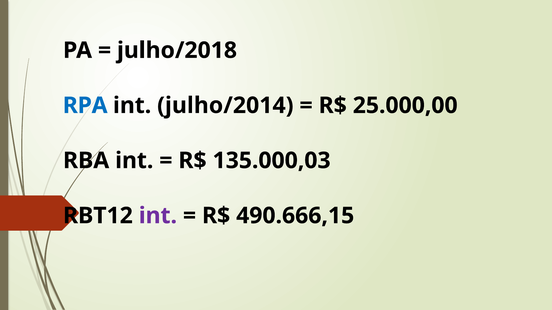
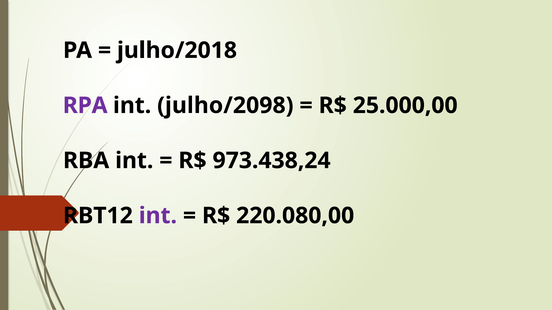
RPA colour: blue -> purple (85, 106)
julho/2014: julho/2014 -> julho/2098 (225, 106)
135.000,03: 135.000,03 -> 973.438,24 (272, 161)
490.666,15: 490.666,15 -> 220.080,00 (295, 216)
